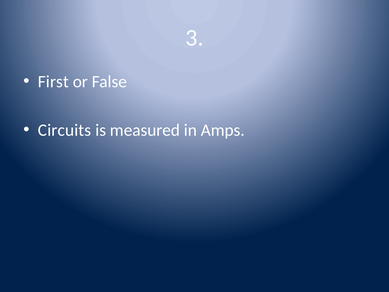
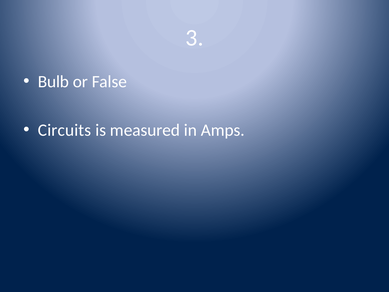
First: First -> Bulb (53, 82)
